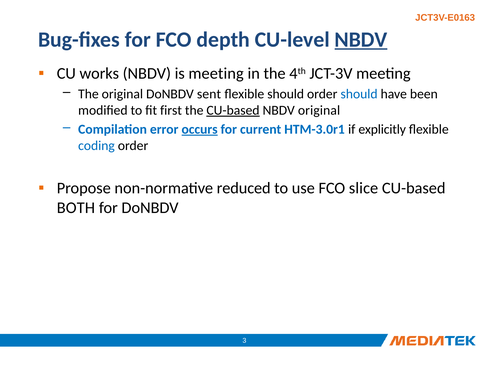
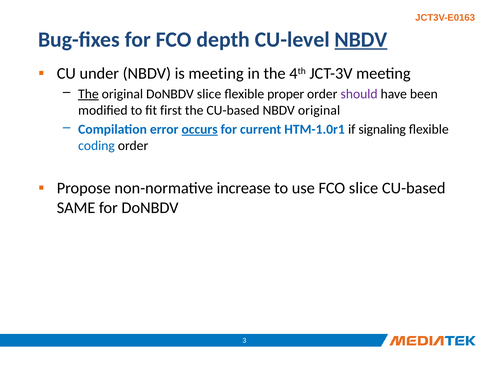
works: works -> under (99, 73)
The underline: none -> present (88, 94)
DoNBDV sent: sent -> slice (209, 94)
flexible should: should -> proper (286, 94)
should colour: blue -> purple (359, 94)
CU-based underline: present -> none (233, 110)
HTM-3.0r1: HTM-3.0r1 -> HTM-1.0r1 (315, 129)
explicitly: explicitly -> signaling (382, 129)
reduced: reduced -> increase (244, 188)
BOTH: BOTH -> SAME (76, 208)
